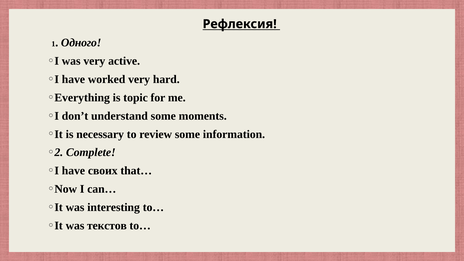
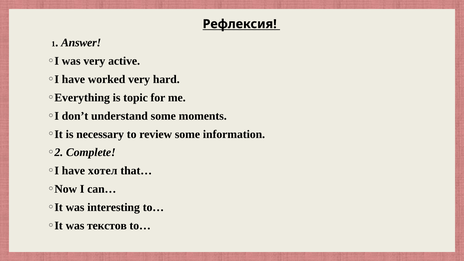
Одного: Одного -> Answer (81, 43)
своих: своих -> хотел (103, 171)
